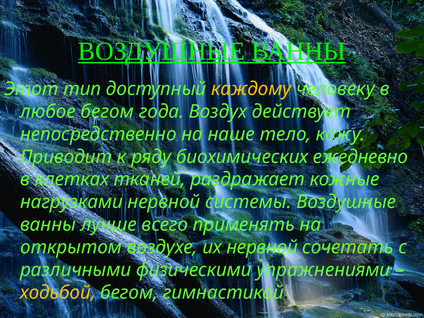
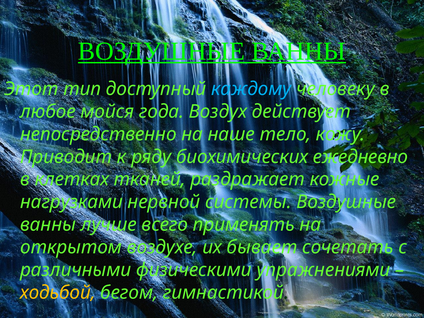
каждому colour: yellow -> light blue (251, 89)
любое бегом: бегом -> мойся (107, 112)
их нервной: нервной -> бывает (262, 247)
